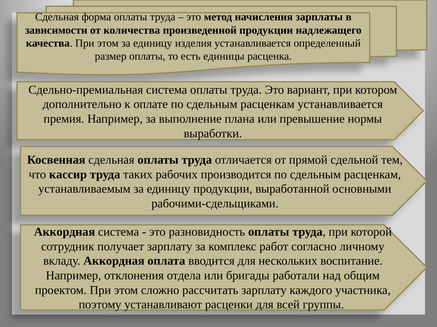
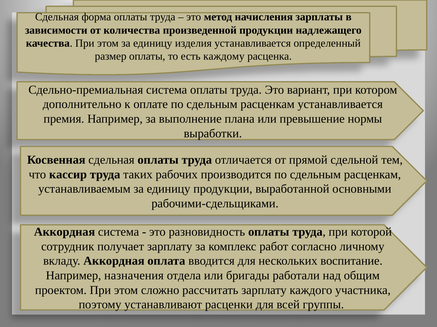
единицы: единицы -> каждому (224, 56)
отклонения: отклонения -> назначения (134, 276)
